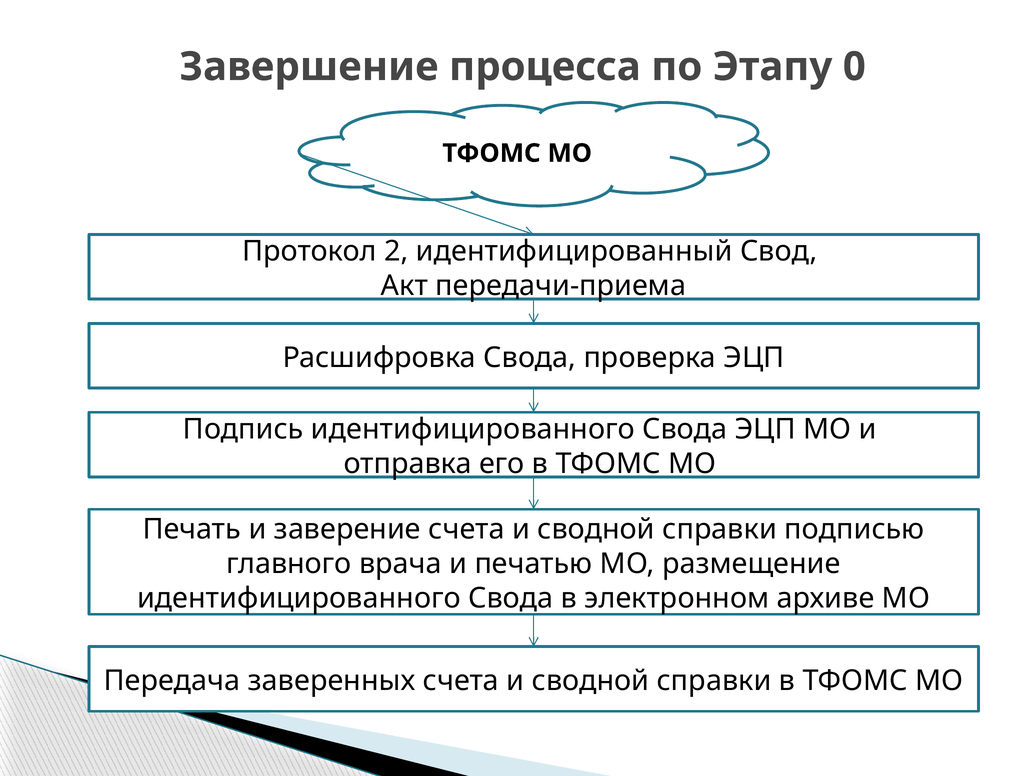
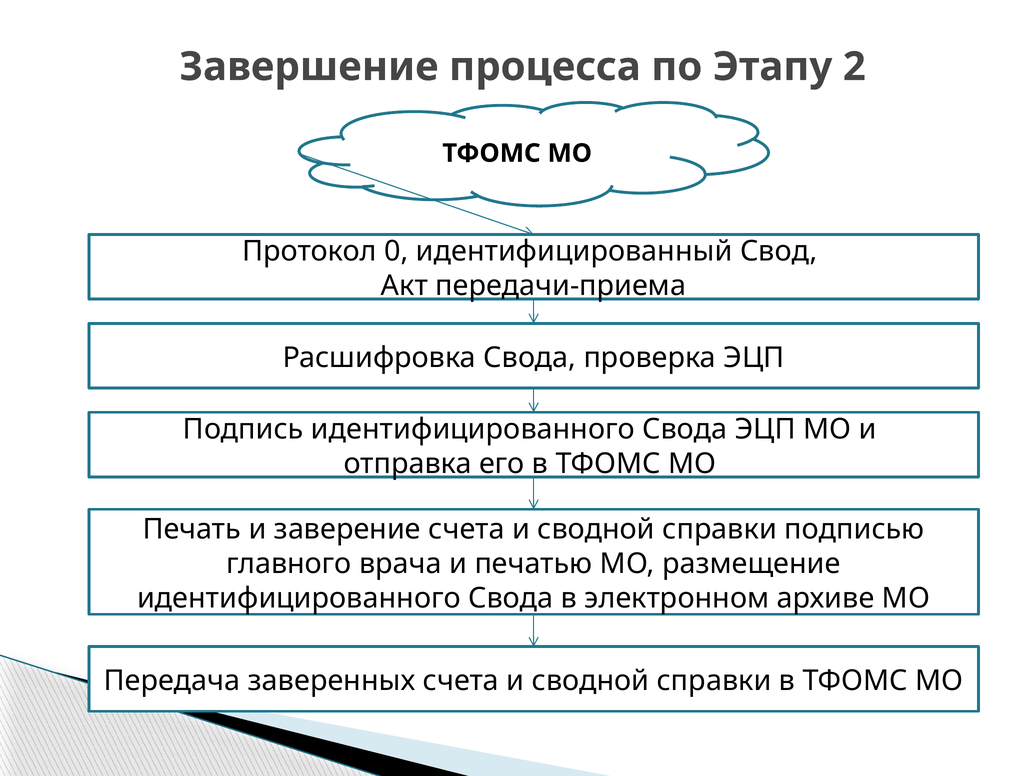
0: 0 -> 2 (854, 67)
2: 2 -> 0 (396, 252)
